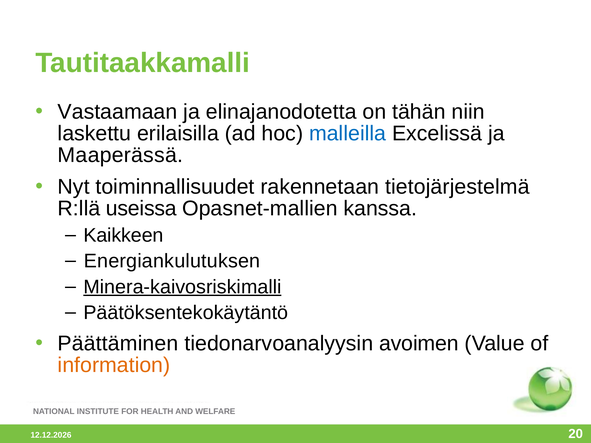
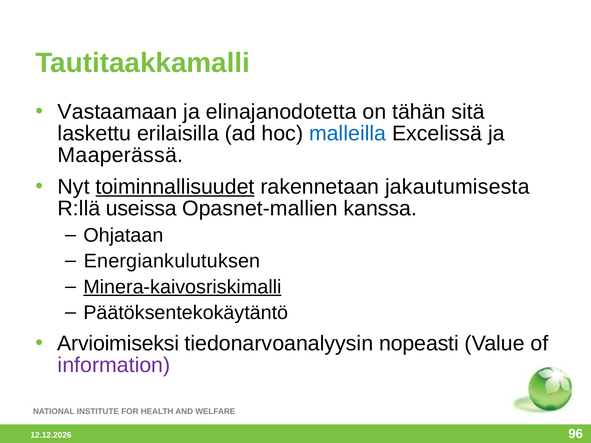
niin: niin -> sitä (468, 112)
toiminnallisuudet underline: none -> present (175, 187)
tietojärjestelmä: tietojärjestelmä -> jakautumisesta (457, 187)
Kaikkeen: Kaikkeen -> Ohjataan (123, 235)
Päättäminen: Päättäminen -> Arvioimiseksi (118, 344)
avoimen: avoimen -> nopeasti (419, 344)
information colour: orange -> purple (114, 365)
20: 20 -> 96 (576, 434)
